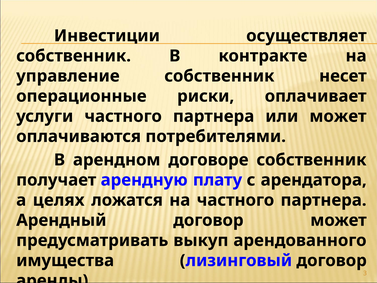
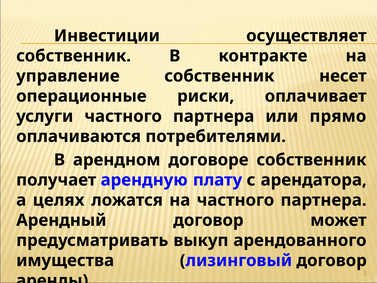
или может: может -> прямо (338, 116)
